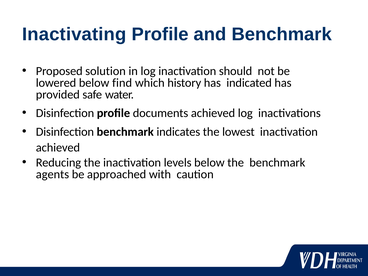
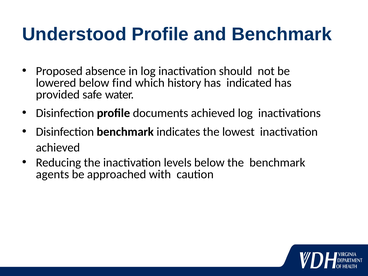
Inactivating: Inactivating -> Understood (74, 34)
solution: solution -> absence (106, 71)
